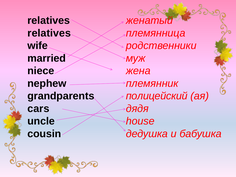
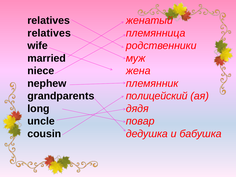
cars: cars -> long (38, 109)
house: house -> повар (140, 121)
